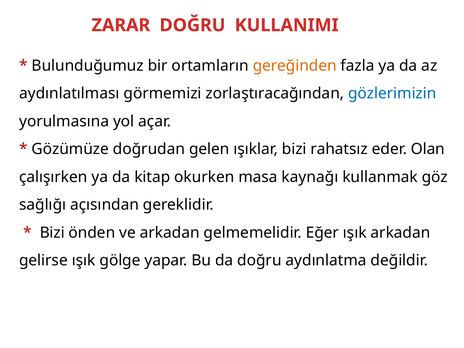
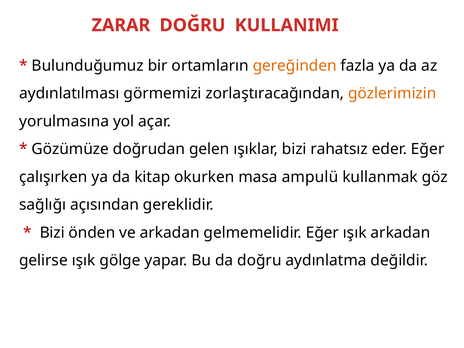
gözlerimizin colour: blue -> orange (392, 93)
eder Olan: Olan -> Eğer (428, 149)
kaynağı: kaynağı -> ampulü (310, 177)
